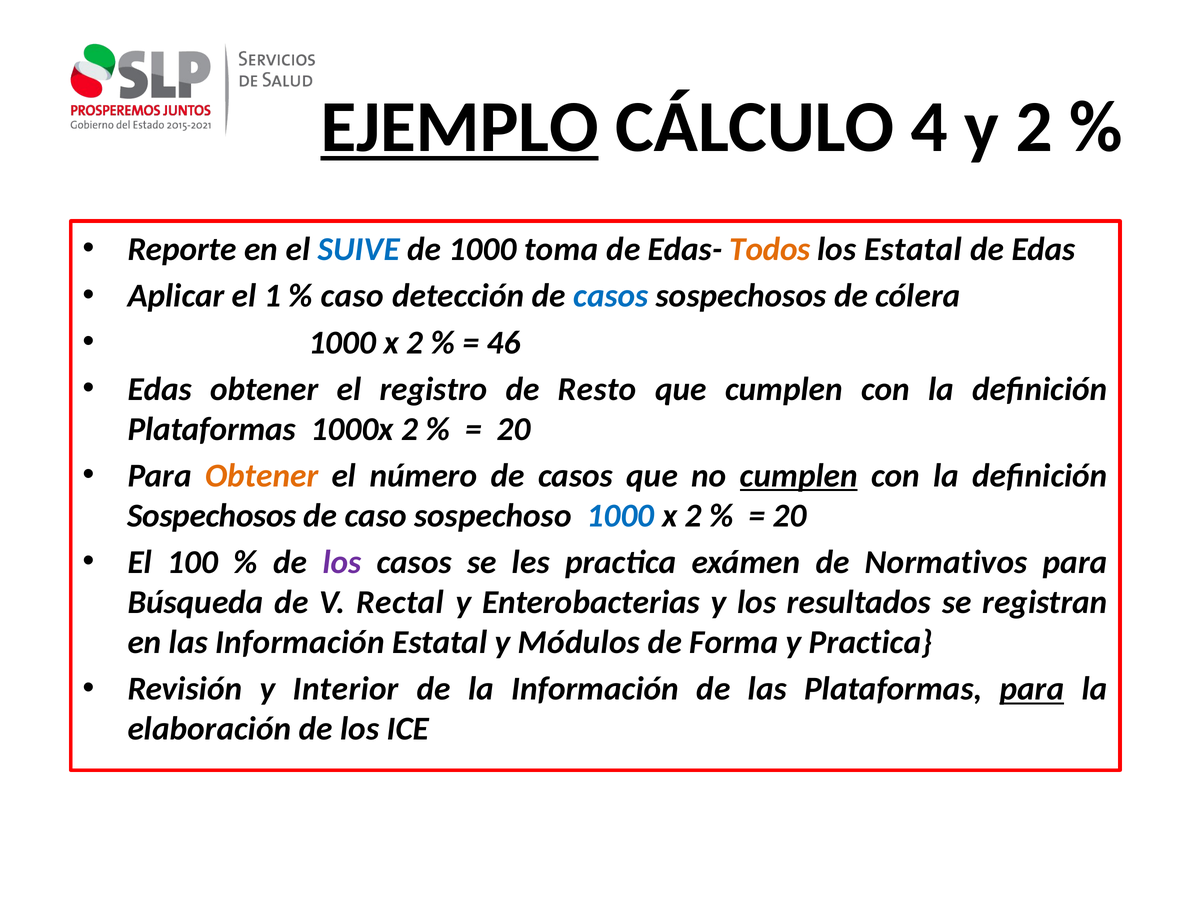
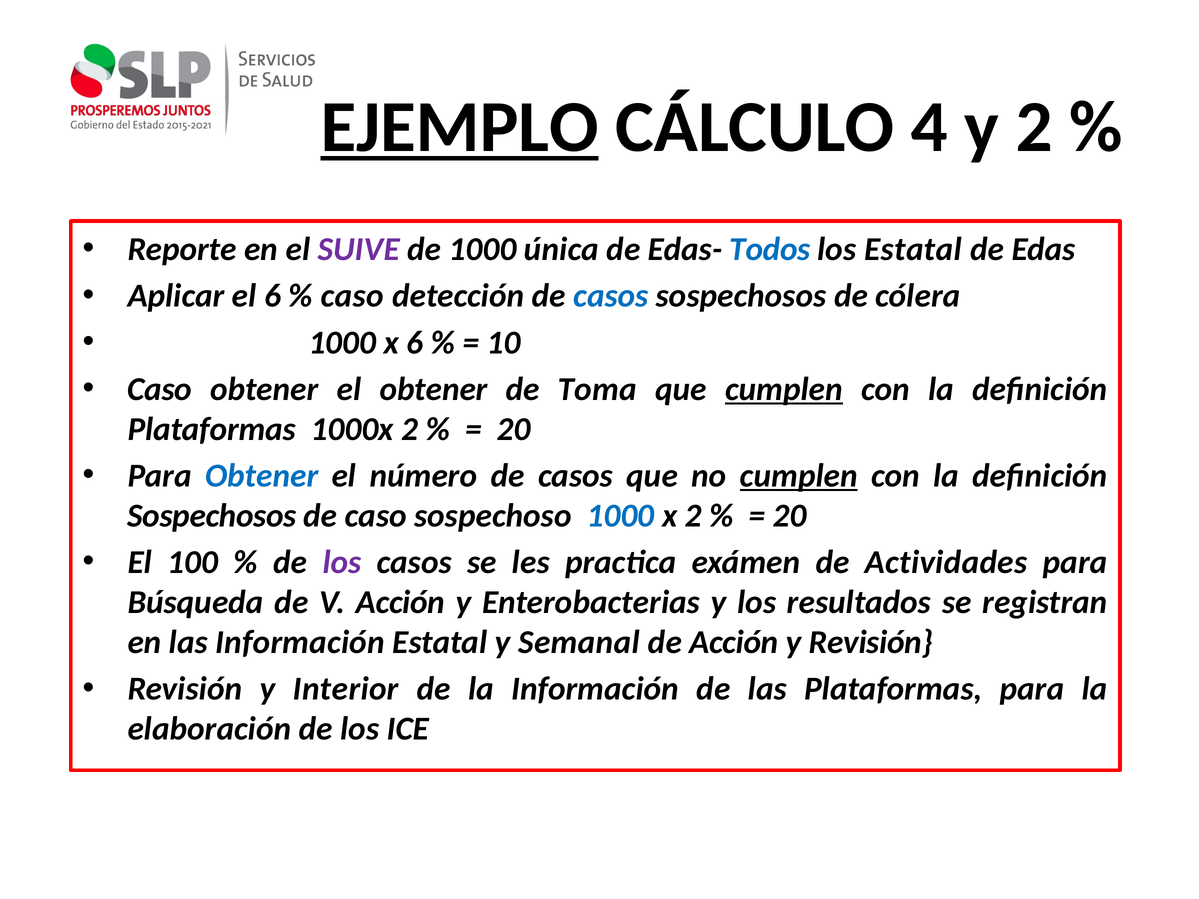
SUIVE colour: blue -> purple (359, 249)
toma: toma -> única (561, 249)
Todos colour: orange -> blue (770, 249)
el 1: 1 -> 6 (273, 296)
2: 2 -> 6 (415, 343)
46: 46 -> 10 (504, 343)
Edas: Edas -> Caso (160, 389)
el registro: registro -> obtener (434, 389)
Resto: Resto -> Toma (597, 389)
cumplen underline: none -> present (784, 389)
Obtener colour: orange -> blue (262, 476)
Normativos: Normativos -> Actividades (946, 563)
V Rectal: Rectal -> Acción (400, 603)
Módulos: Módulos -> Semanal (579, 643)
de Forma: Forma -> Acción (734, 643)
y Practica: Practica -> Revisión (871, 643)
para underline: present -> none (1032, 689)
